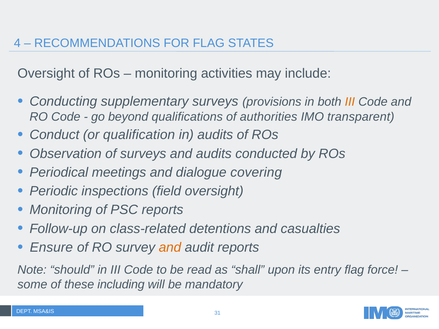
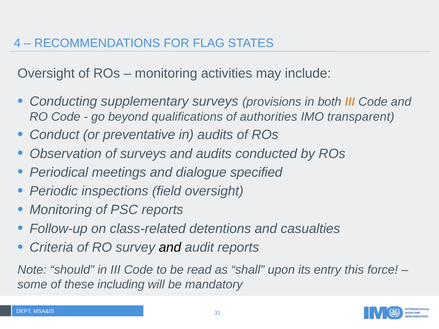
qualification: qualification -> preventative (139, 135)
covering: covering -> specified (256, 172)
Ensure: Ensure -> Criteria (51, 248)
and colour: orange -> black (170, 248)
entry flag: flag -> this (354, 270)
